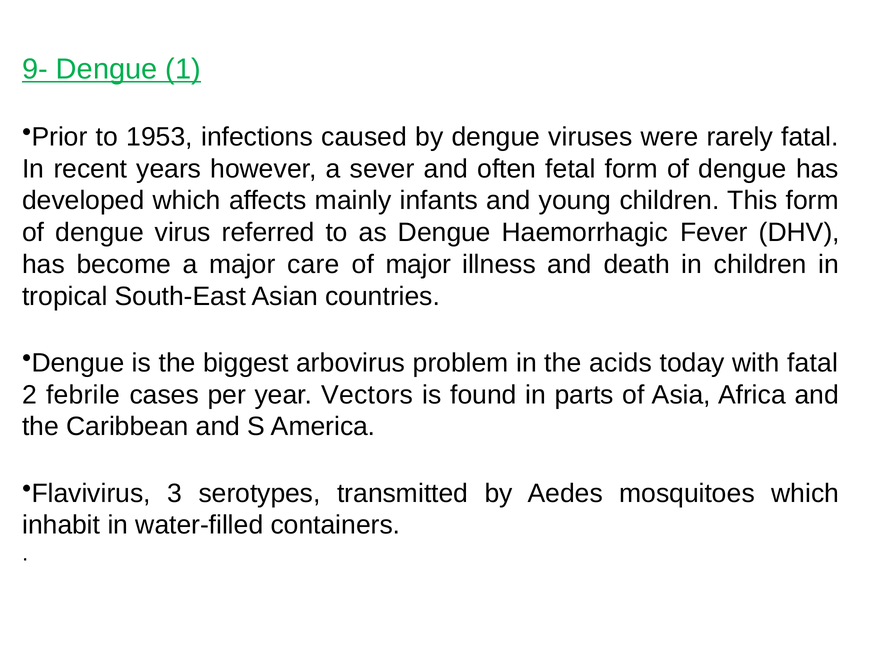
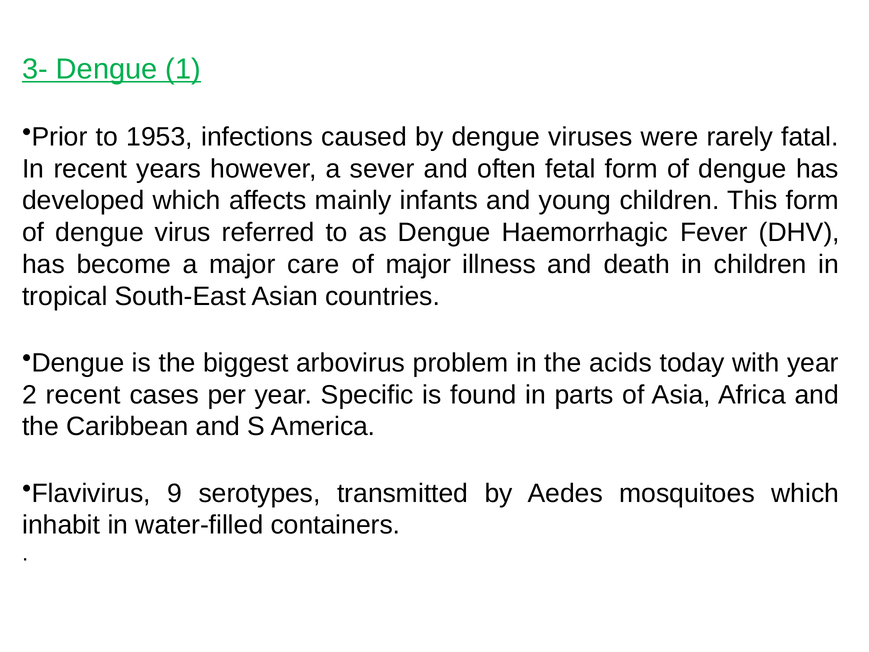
9-: 9- -> 3- (35, 69)
with fatal: fatal -> year (813, 363)
2 febrile: febrile -> recent (83, 395)
Vectors: Vectors -> Specific (367, 395)
3: 3 -> 9 (175, 493)
